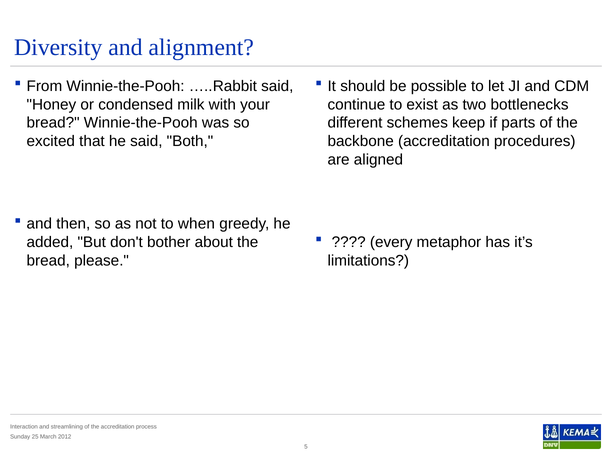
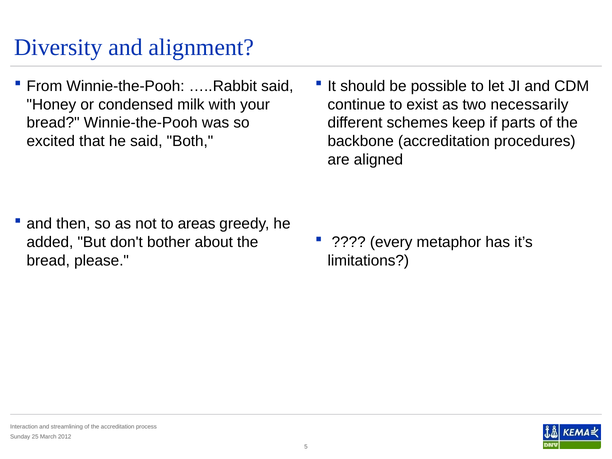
bottlenecks: bottlenecks -> necessarily (530, 105)
when: when -> areas (197, 224)
